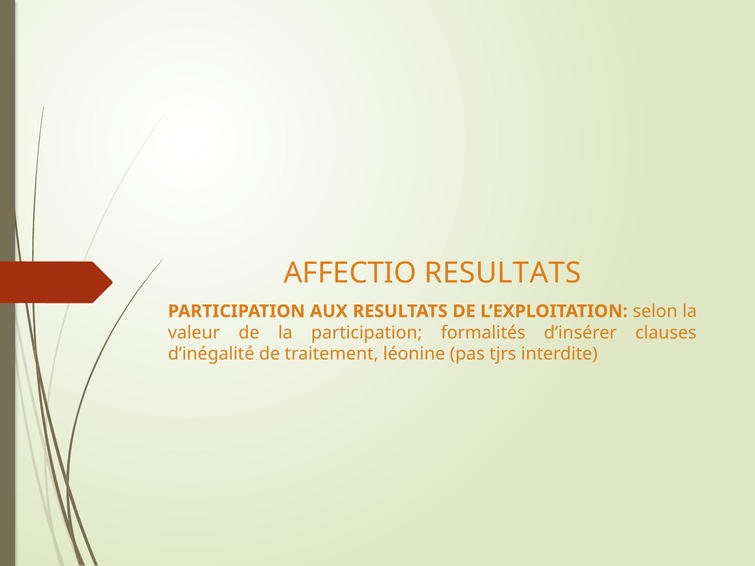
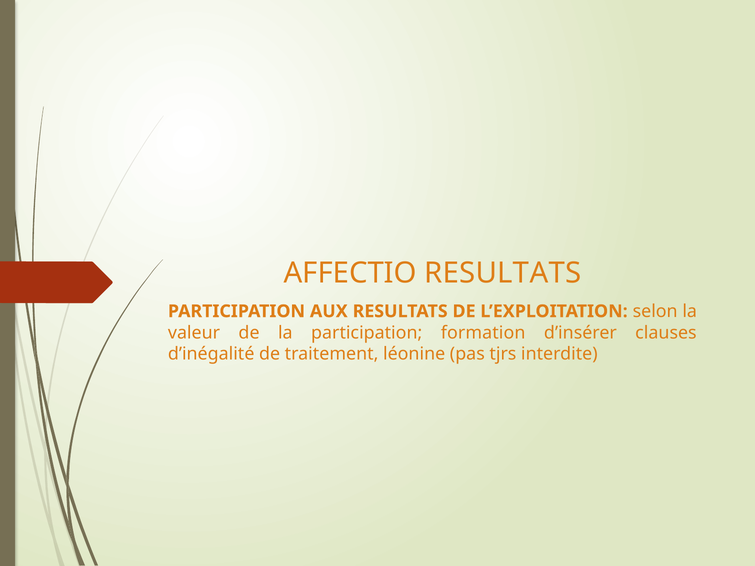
formalités: formalités -> formation (483, 333)
